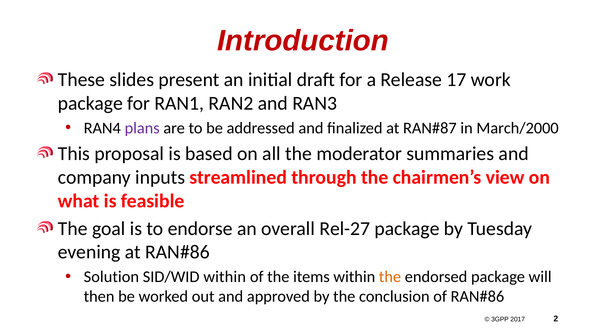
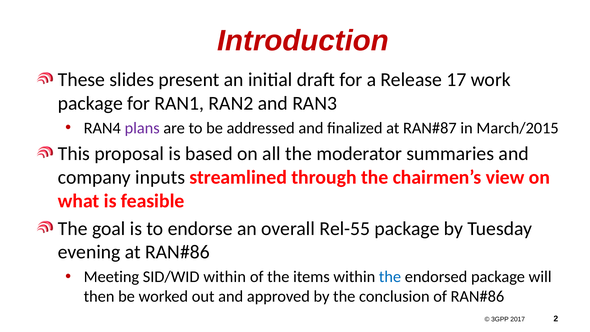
March/2000: March/2000 -> March/2015 (518, 128)
Rel-27: Rel-27 -> Rel-55 (345, 228)
Solution: Solution -> Meeting (111, 277)
the colour: orange -> blue (390, 277)
